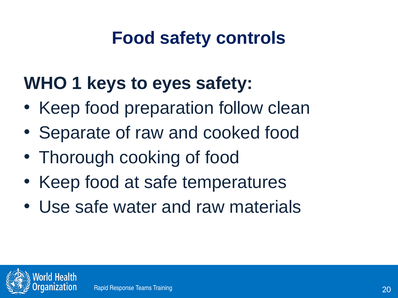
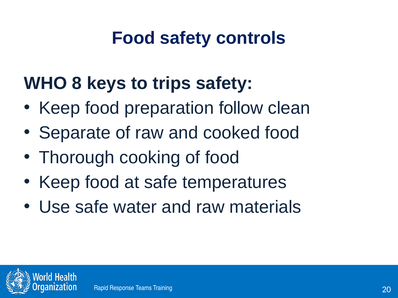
1: 1 -> 8 (77, 83)
eyes: eyes -> trips (172, 83)
